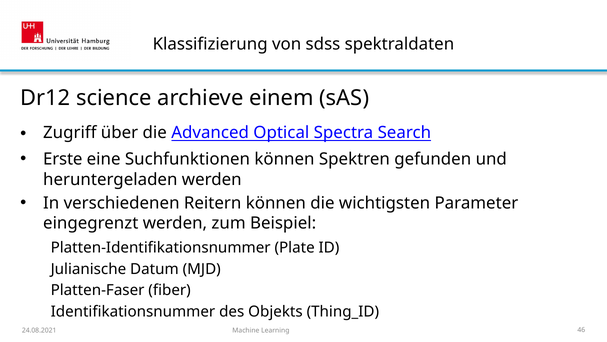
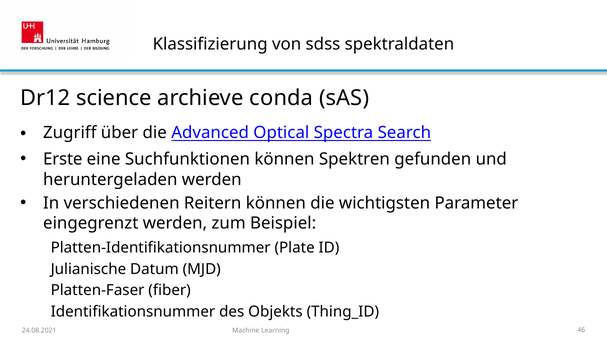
einem: einem -> conda (281, 98)
